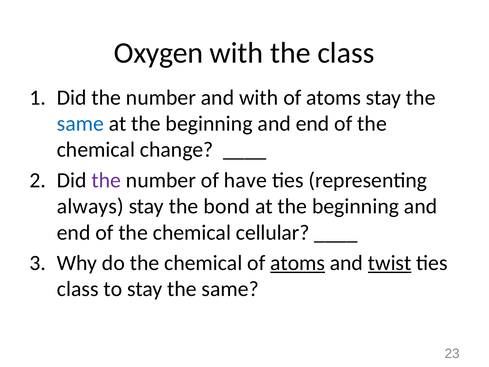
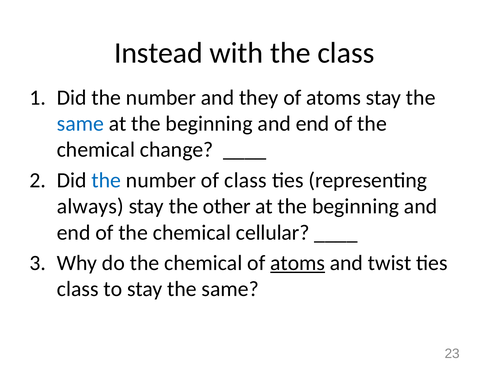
Oxygen: Oxygen -> Instead (158, 53)
and with: with -> they (259, 98)
the colour: purple -> blue (106, 180)
of have: have -> class (246, 180)
bond: bond -> other (227, 206)
twist underline: present -> none (390, 263)
